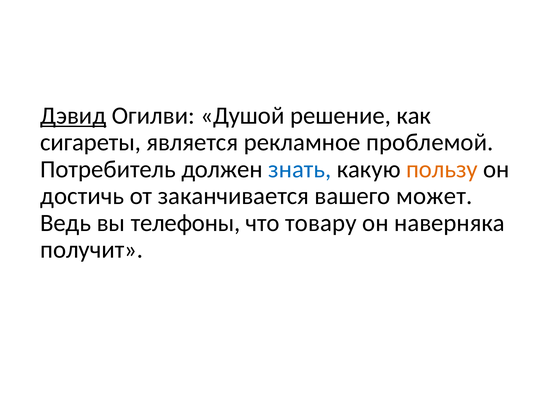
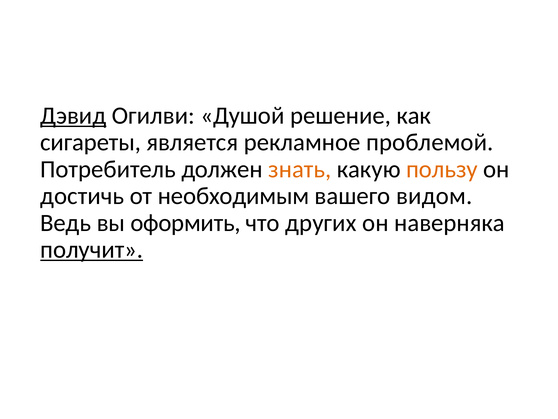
знать colour: blue -> orange (300, 169)
заканчивается: заканчивается -> необходимым (234, 196)
может: может -> видом (434, 196)
телефоны: телефоны -> оформить (185, 223)
товару: товару -> других (321, 223)
получит underline: none -> present (92, 249)
